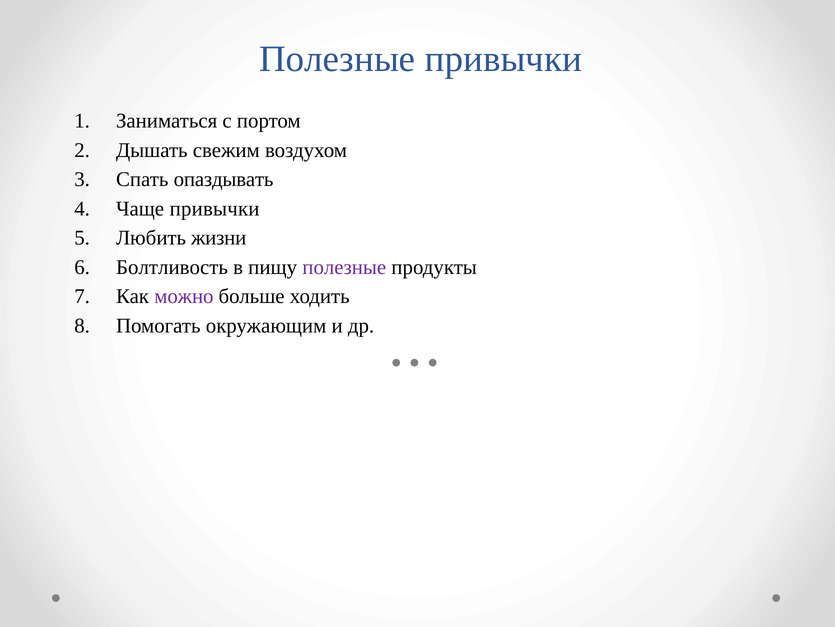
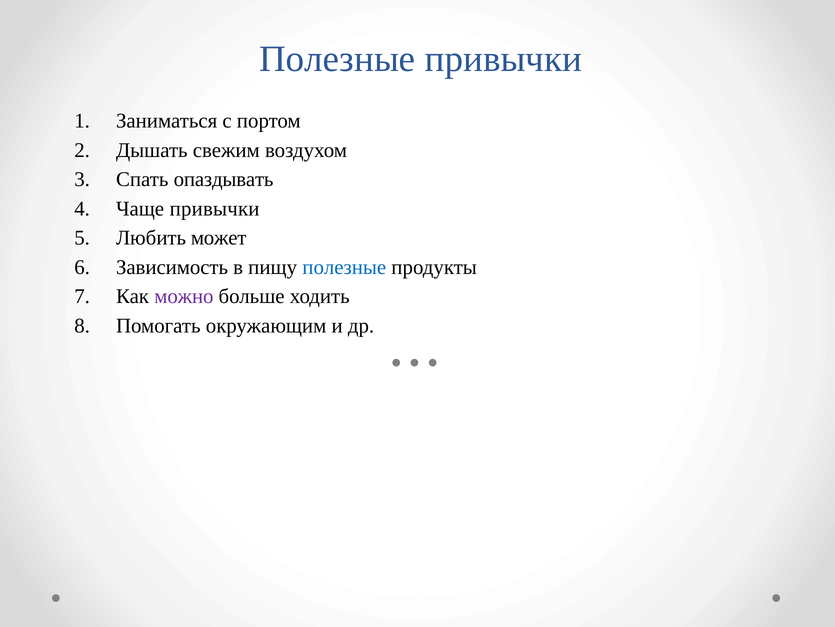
жизни: жизни -> может (219, 238)
Болтливость: Болтливость -> Зависимость (172, 267)
полезные colour: purple -> blue (344, 267)
